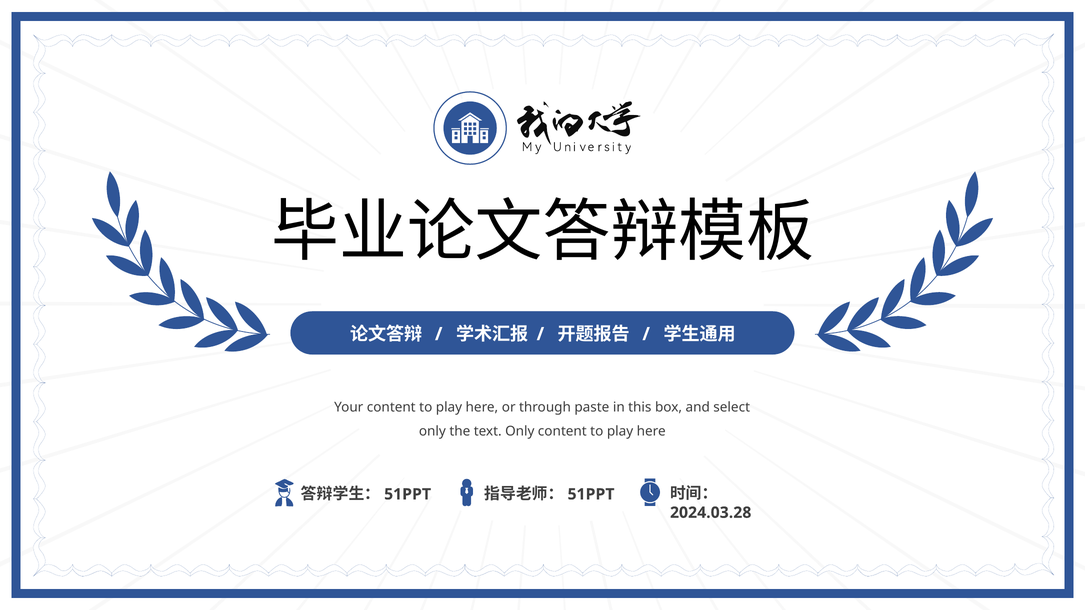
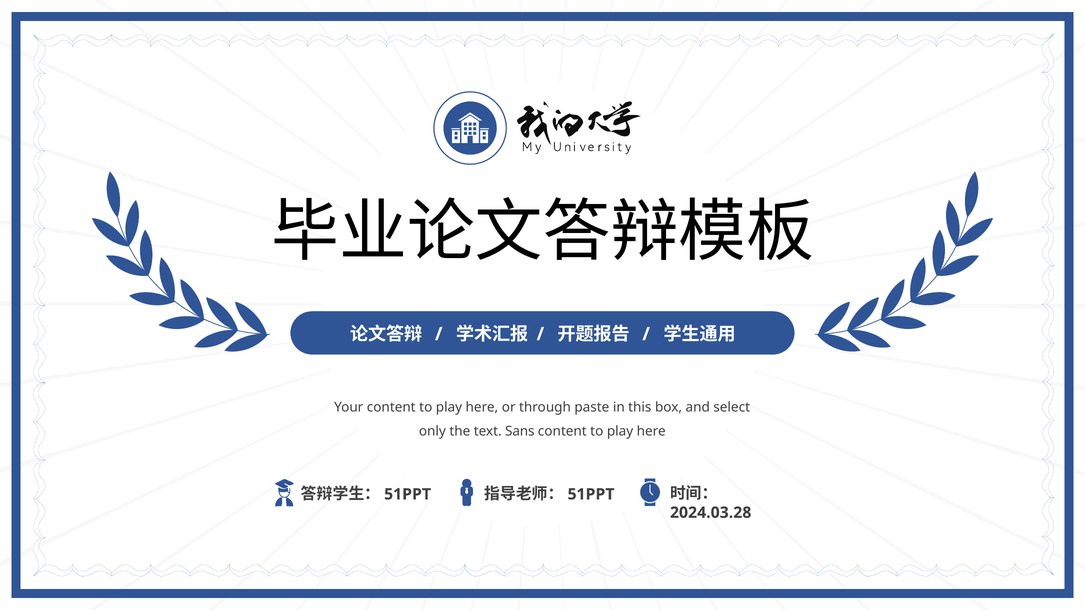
text Only: Only -> Sans (520, 432)
